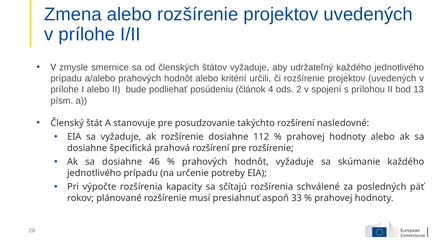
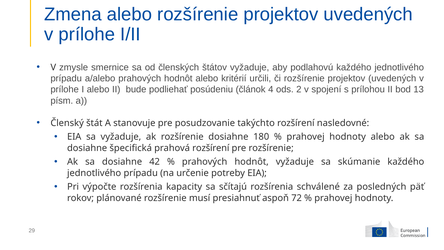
udržateľný: udržateľný -> podlahovú (312, 67)
112: 112 -> 180 (261, 137)
46: 46 -> 42 (155, 162)
33: 33 -> 72 (297, 198)
